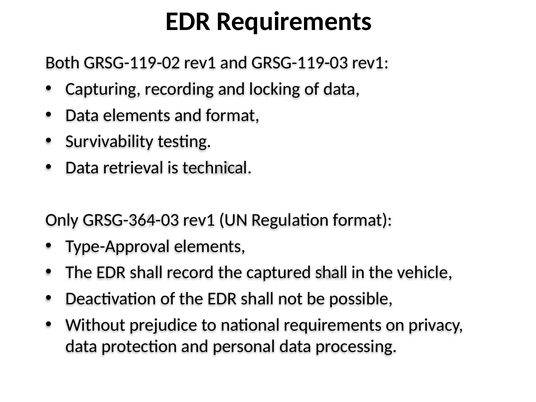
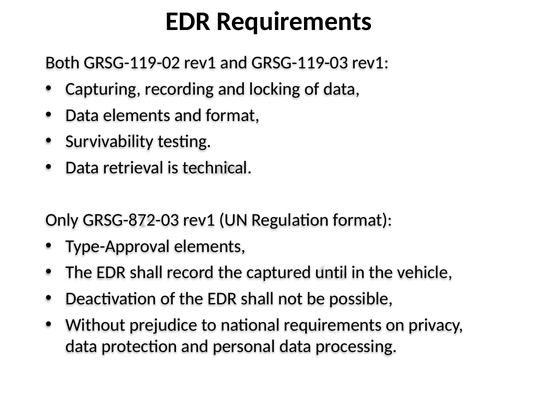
GRSG-364-03: GRSG-364-03 -> GRSG-872-03 (131, 220)
captured shall: shall -> until (331, 272)
